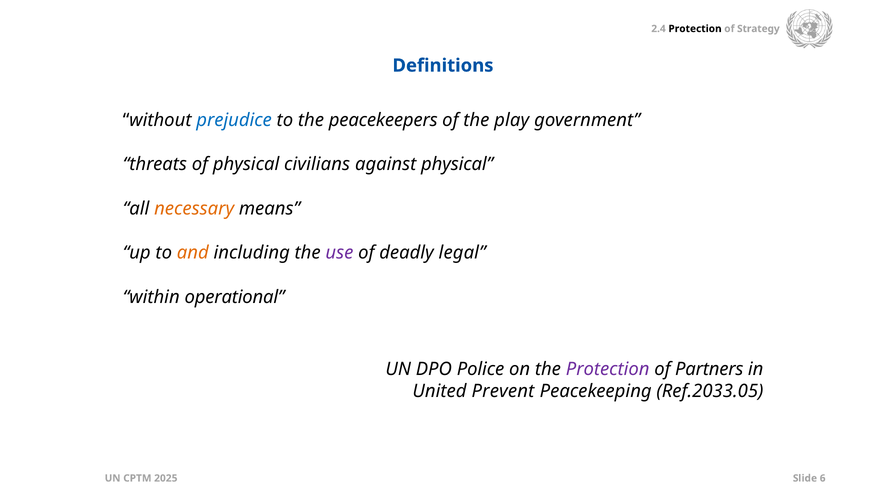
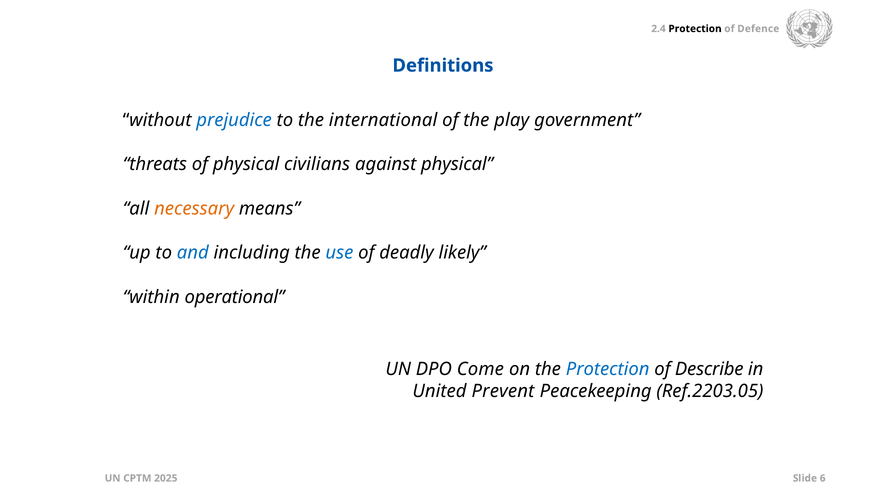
Strategy: Strategy -> Defence (758, 29)
peacekeepers: peacekeepers -> international (383, 120)
and colour: orange -> blue (193, 253)
use colour: purple -> blue (339, 253)
legal: legal -> likely (462, 253)
Police: Police -> Come (480, 369)
Protection colour: purple -> blue (608, 369)
Partners: Partners -> Describe (709, 369)
Ref.2033.05: Ref.2033.05 -> Ref.2203.05 (710, 392)
